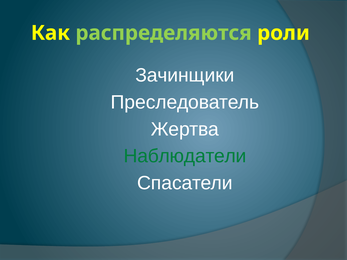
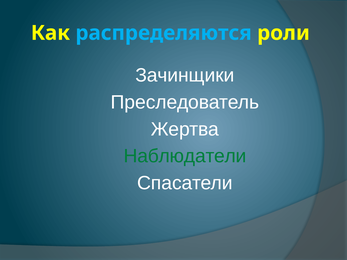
распределяются colour: light green -> light blue (164, 33)
